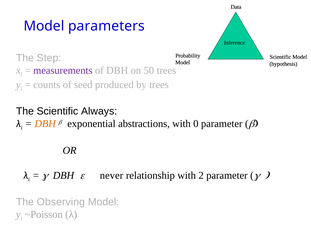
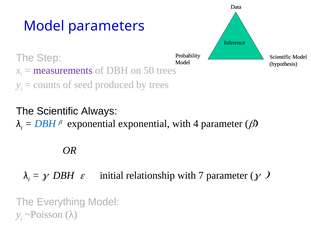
DBH colour: orange -> blue (45, 123)
exponential abstractions: abstractions -> exponential (144, 123)
0: 0 -> 4 (196, 123)
never: never -> initial (112, 175)
2: 2 -> 7 (201, 175)
Observing: Observing -> Everything (61, 201)
